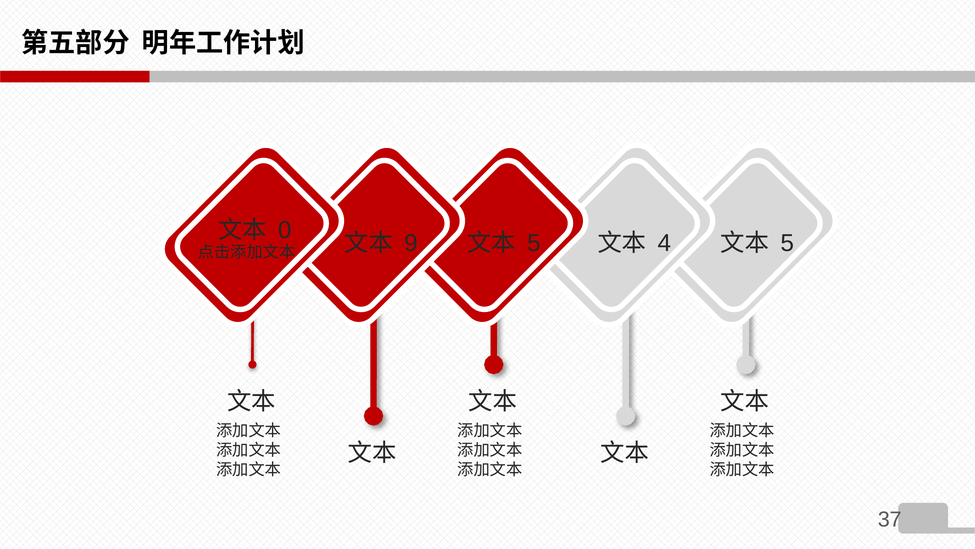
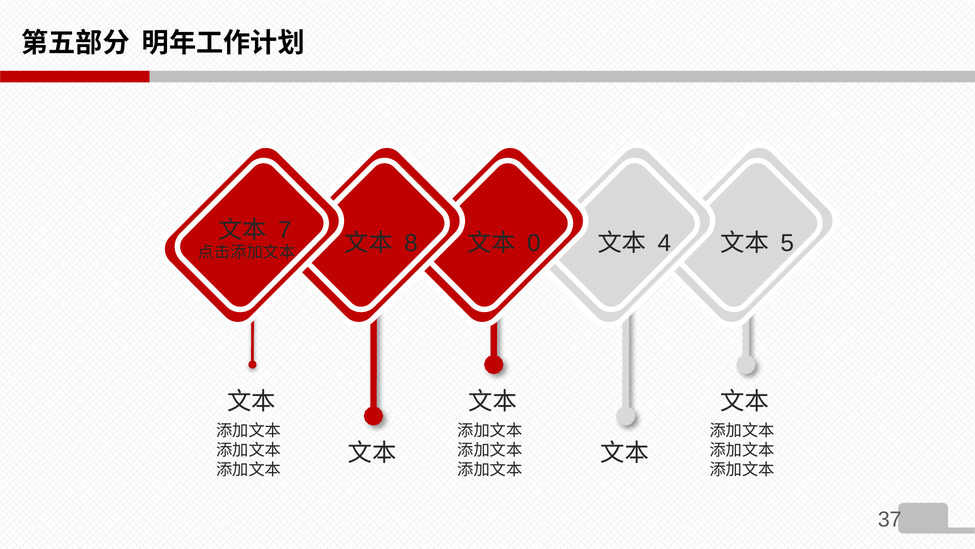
0: 0 -> 7 (285, 230)
9: 9 -> 8 (411, 243)
5: 5 -> 0 (534, 243)
